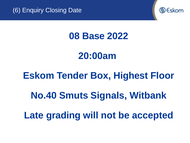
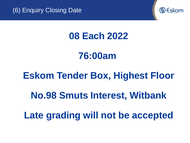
Base: Base -> Each (93, 36)
20:00am: 20:00am -> 76:00am (97, 56)
No.40: No.40 -> No.98 (44, 95)
Signals: Signals -> Interest (109, 95)
